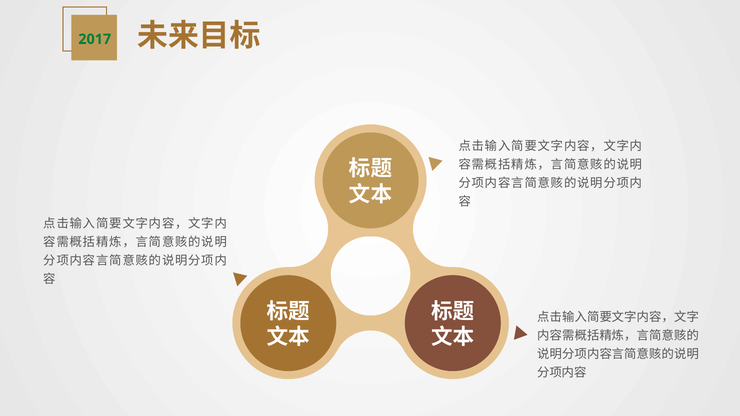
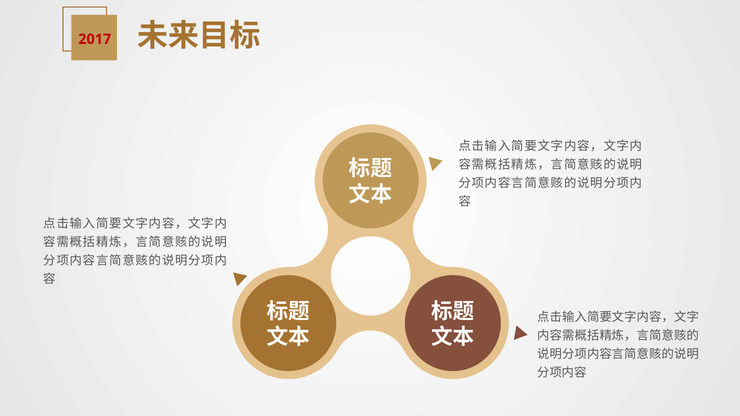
2017 colour: green -> red (95, 39)
